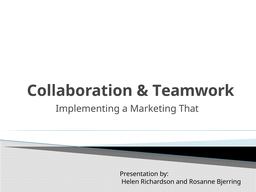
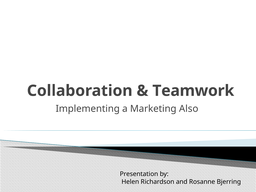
That: That -> Also (189, 109)
